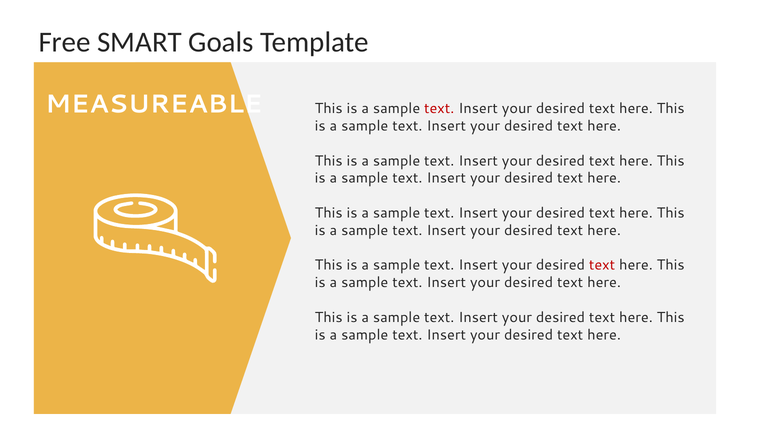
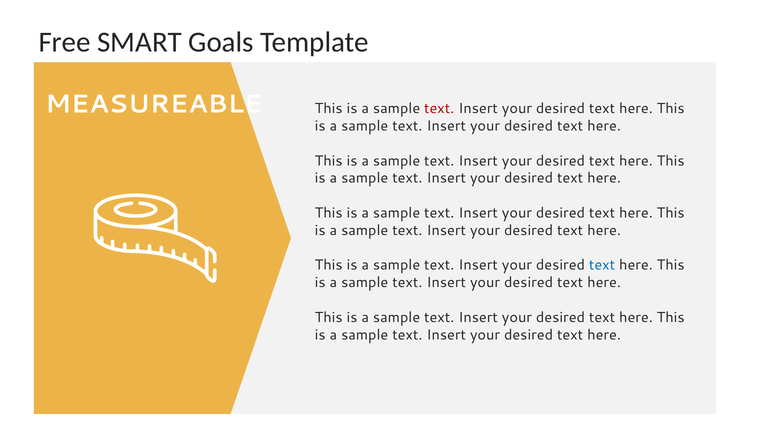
text colour: red -> blue (602, 265)
